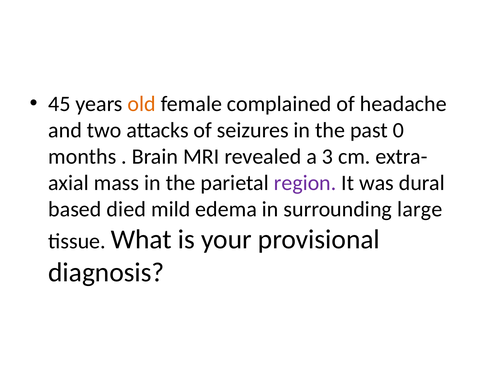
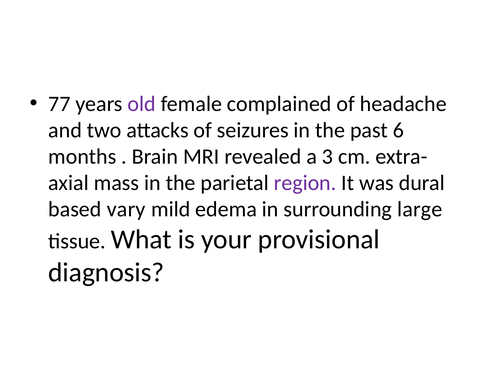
45: 45 -> 77 (59, 104)
old colour: orange -> purple (142, 104)
0: 0 -> 6 (398, 130)
died: died -> vary (126, 209)
